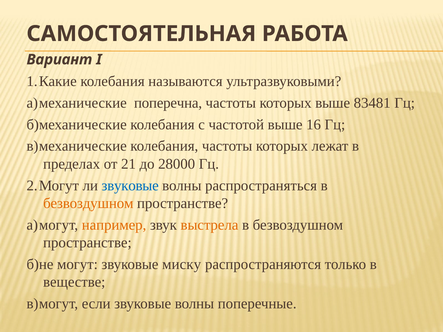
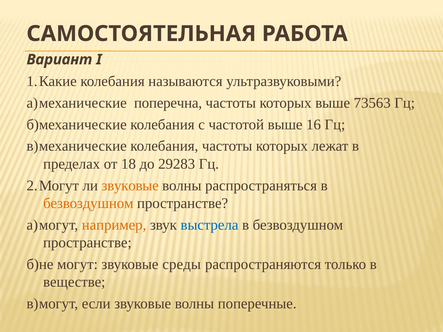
83481: 83481 -> 73563 (372, 103)
21: 21 -> 18 (129, 164)
28000: 28000 -> 29283 (177, 164)
звуковые colour: blue -> orange (130, 186)
выстрела colour: orange -> blue (209, 225)
миску: миску -> среды (182, 264)
